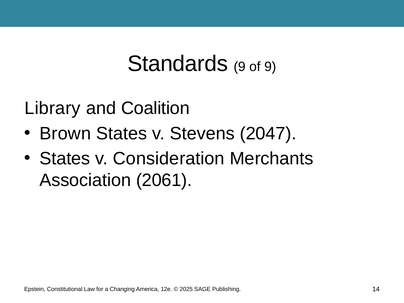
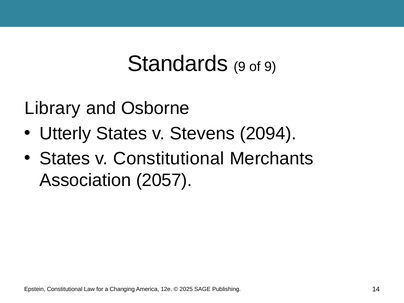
Coalition: Coalition -> Osborne (155, 108)
Brown: Brown -> Utterly (65, 133)
2047: 2047 -> 2094 (268, 133)
v Consideration: Consideration -> Constitutional (169, 159)
2061: 2061 -> 2057 (164, 180)
